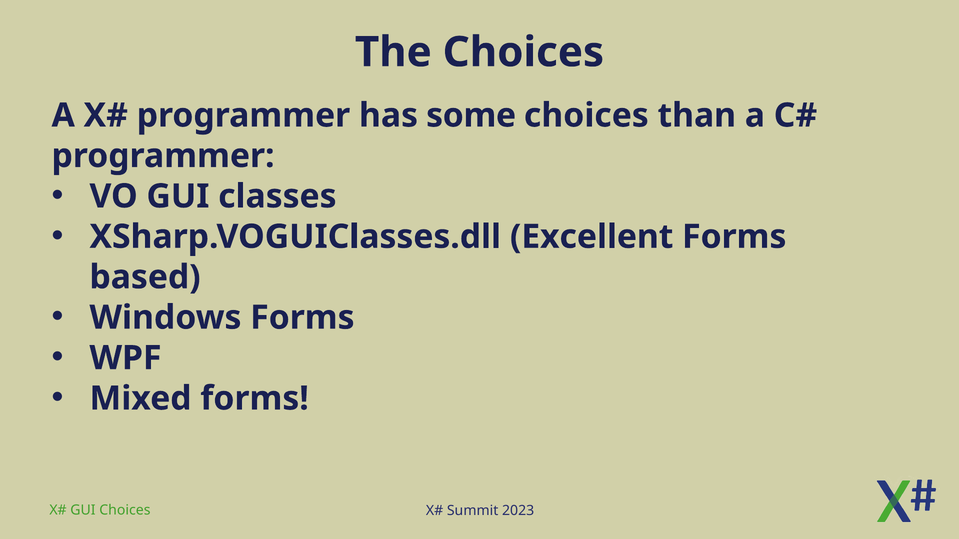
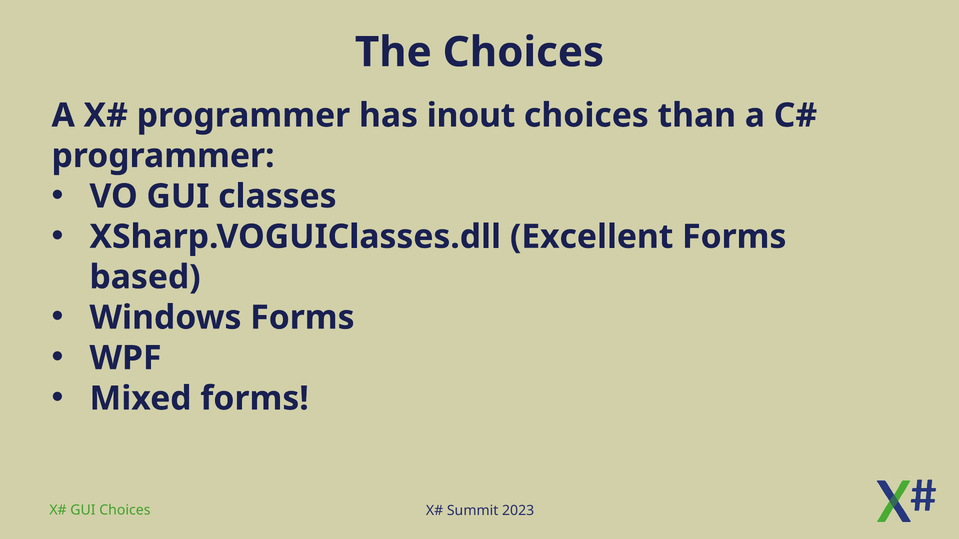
some: some -> inout (471, 116)
